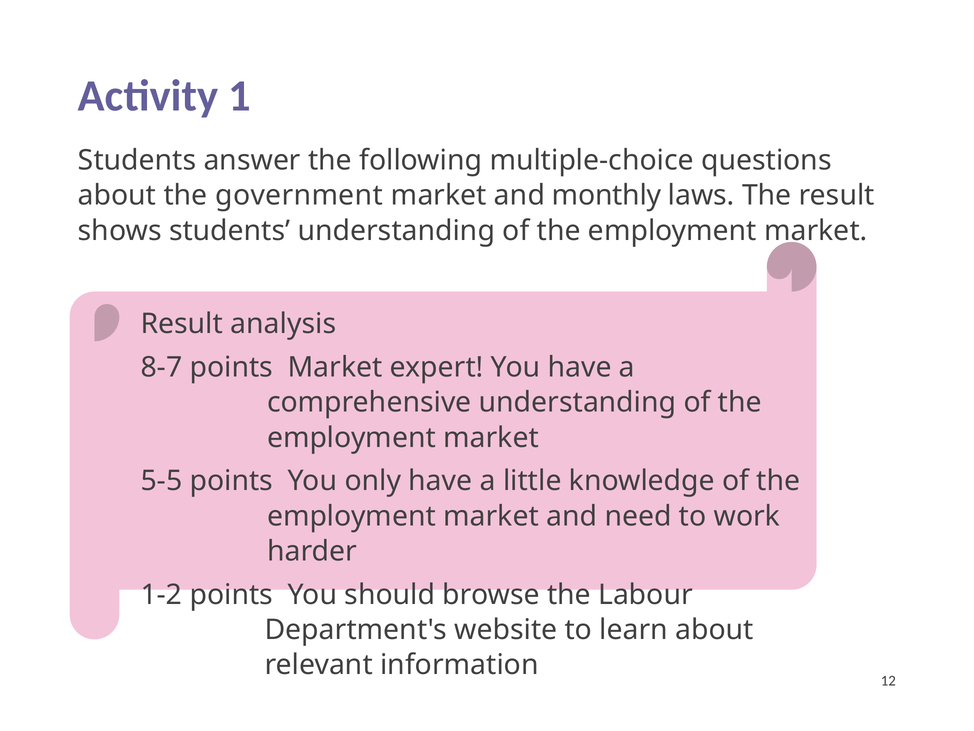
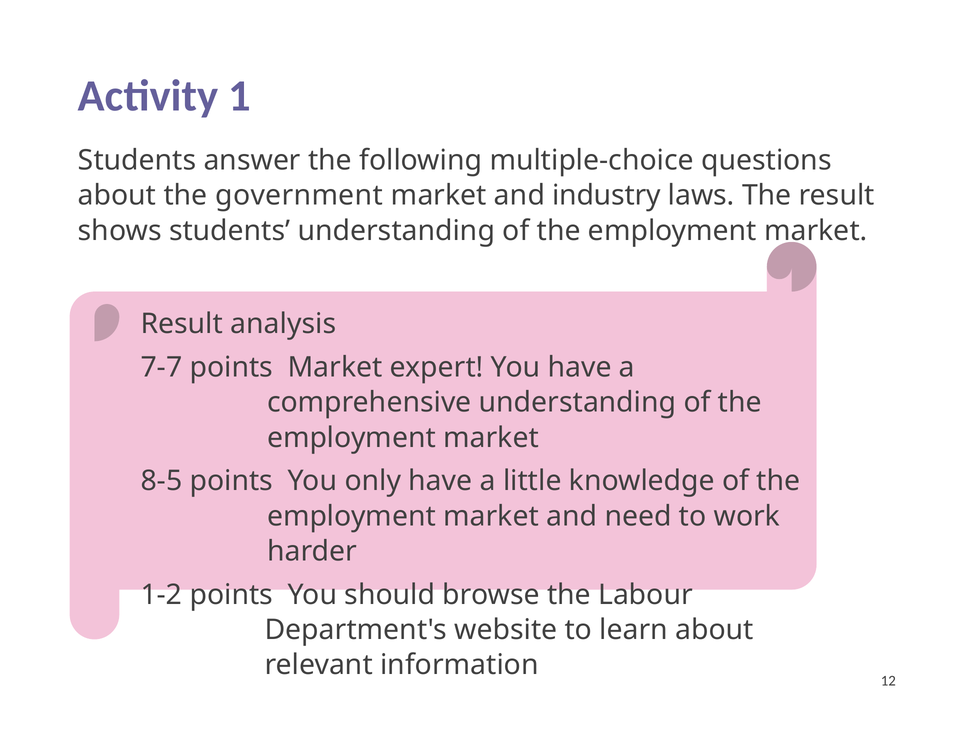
monthly: monthly -> industry (607, 195)
8-7: 8-7 -> 7-7 (161, 367)
5-5: 5-5 -> 8-5 (161, 481)
